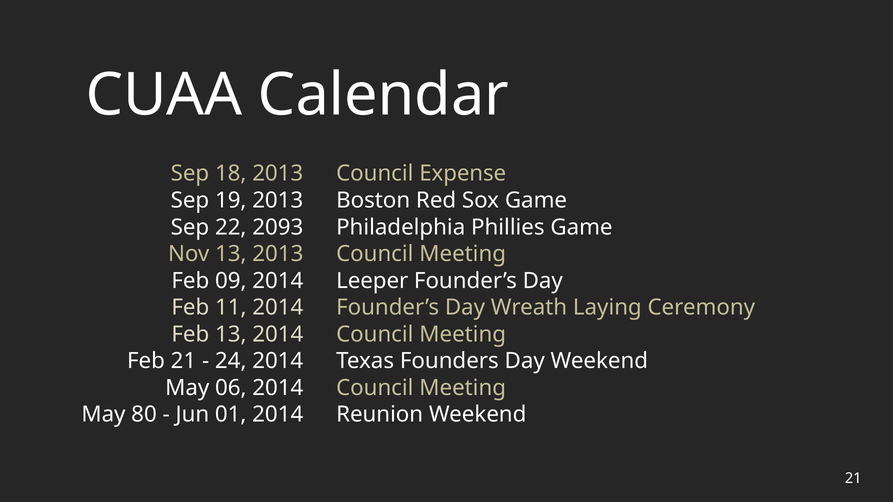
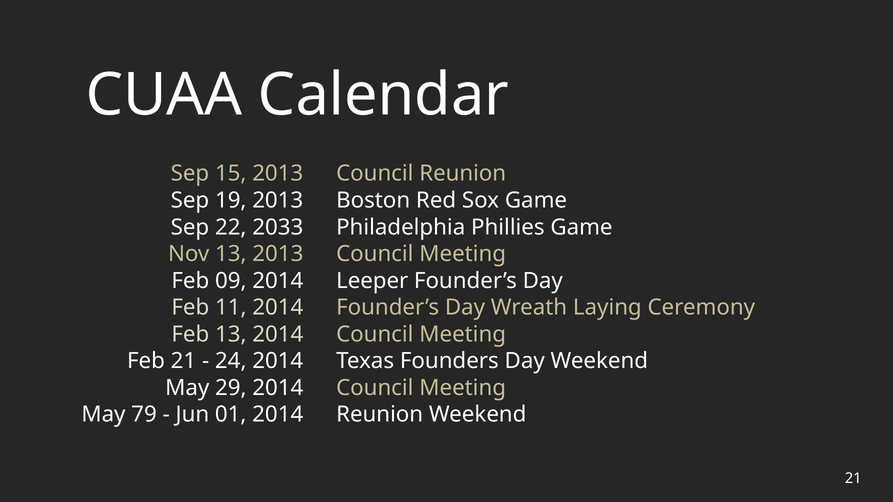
18: 18 -> 15 (231, 174)
Council Expense: Expense -> Reunion (463, 174)
2093: 2093 -> 2033 (278, 227)
06: 06 -> 29 (231, 388)
80: 80 -> 79 (144, 415)
